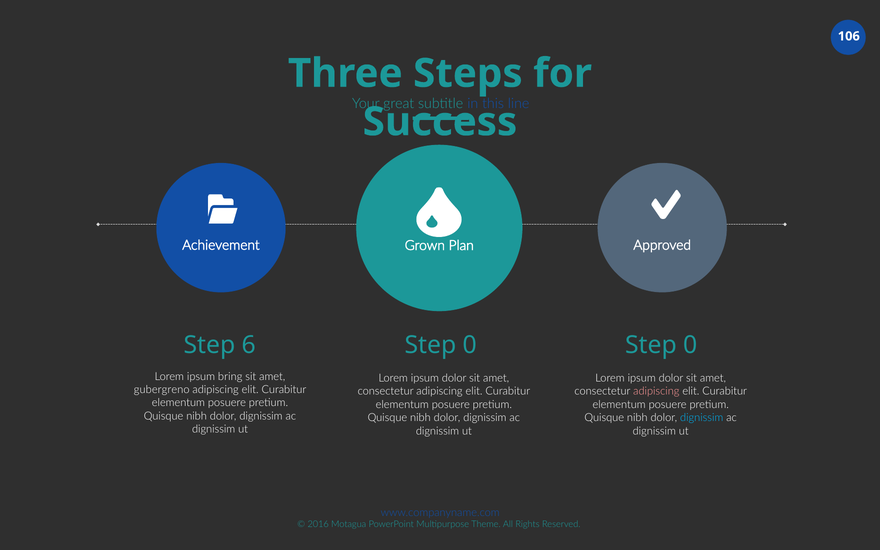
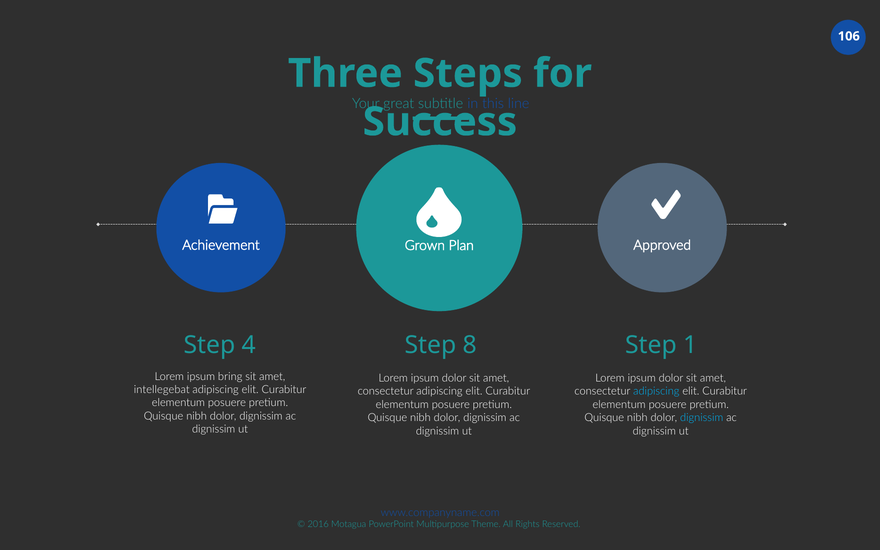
6: 6 -> 4 (249, 345)
0: 0 -> 8 (470, 345)
0: 0 -> 1 (690, 345)
gubergreno: gubergreno -> intellegebat (162, 390)
adipiscing colour: pink -> light blue (656, 391)
